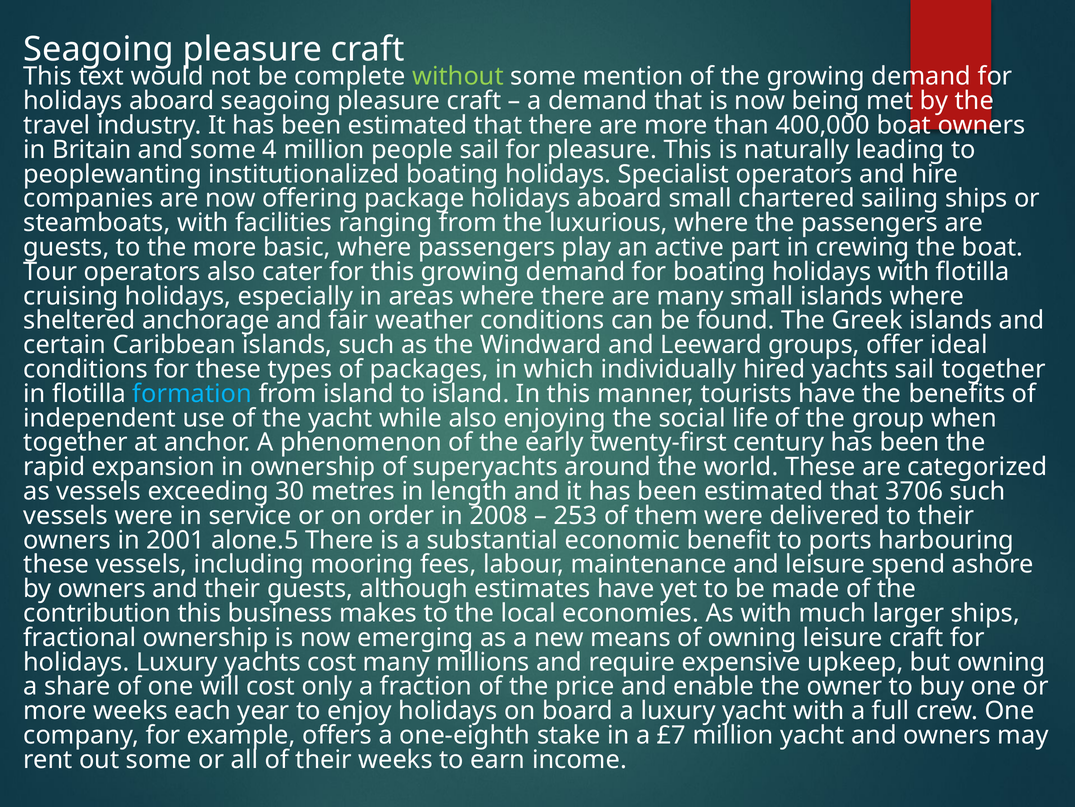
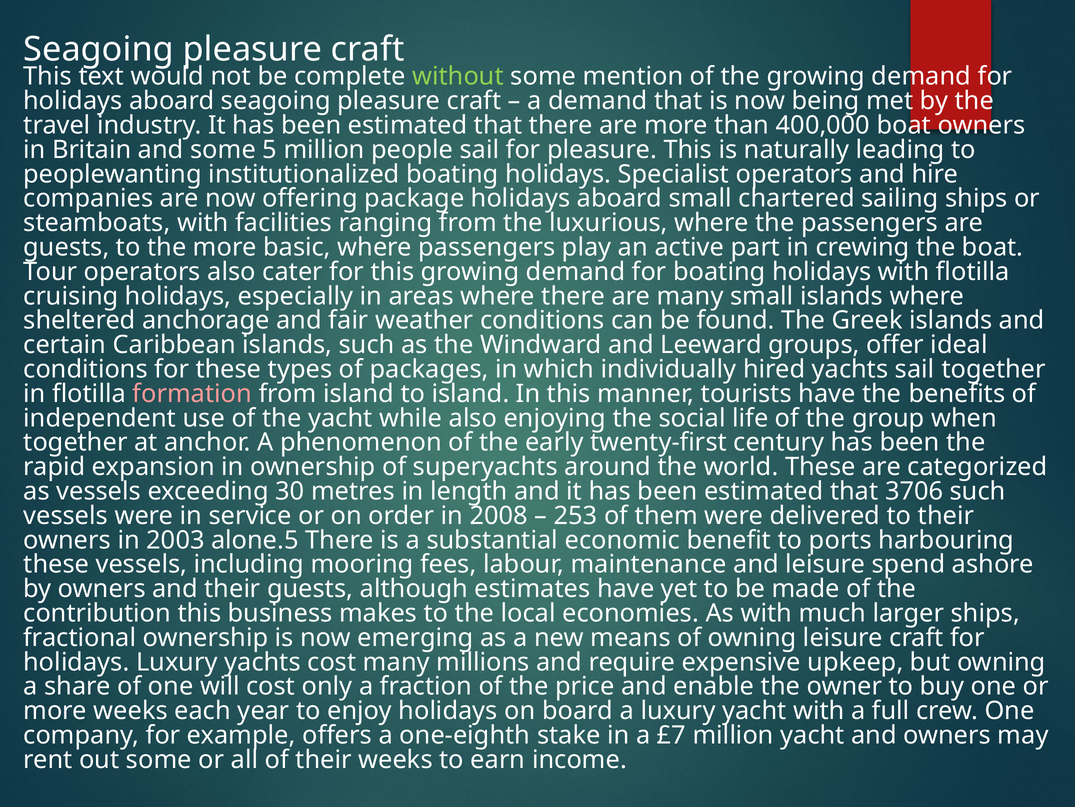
4: 4 -> 5 (270, 150)
formation colour: light blue -> pink (192, 393)
2001: 2001 -> 2003 (176, 540)
